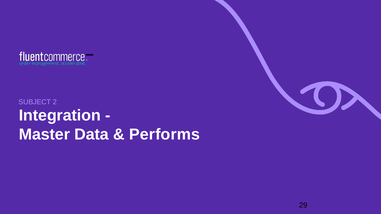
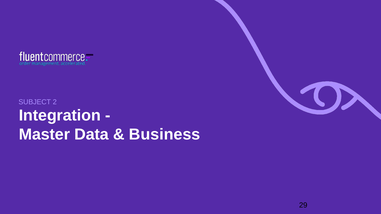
Performs: Performs -> Business (165, 135)
